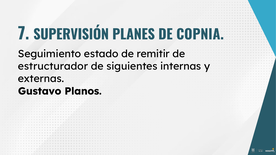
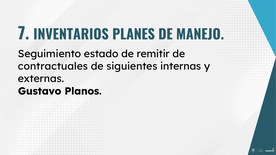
SUPERVISIÓN: SUPERVISIÓN -> INVENTARIOS (71, 35)
COPNIA: COPNIA -> MANEJO (200, 35)
estructurador: estructurador -> contractuales (53, 66)
